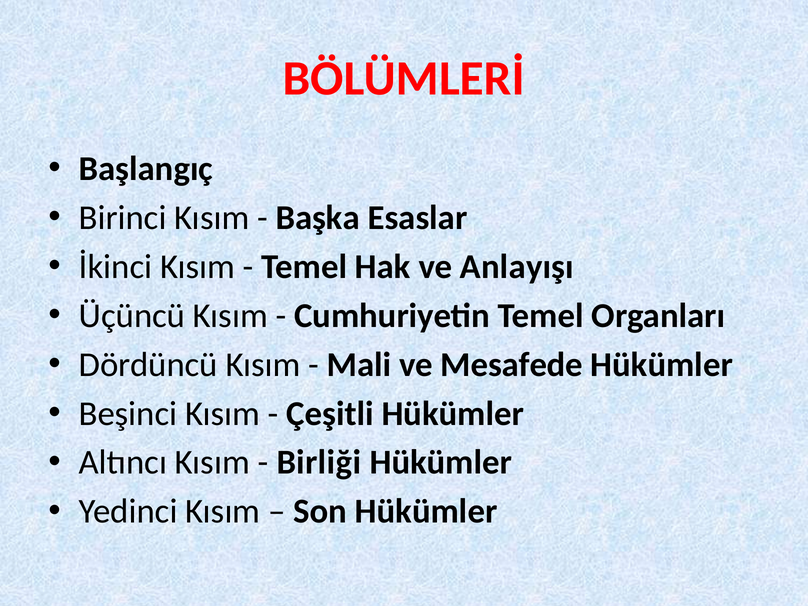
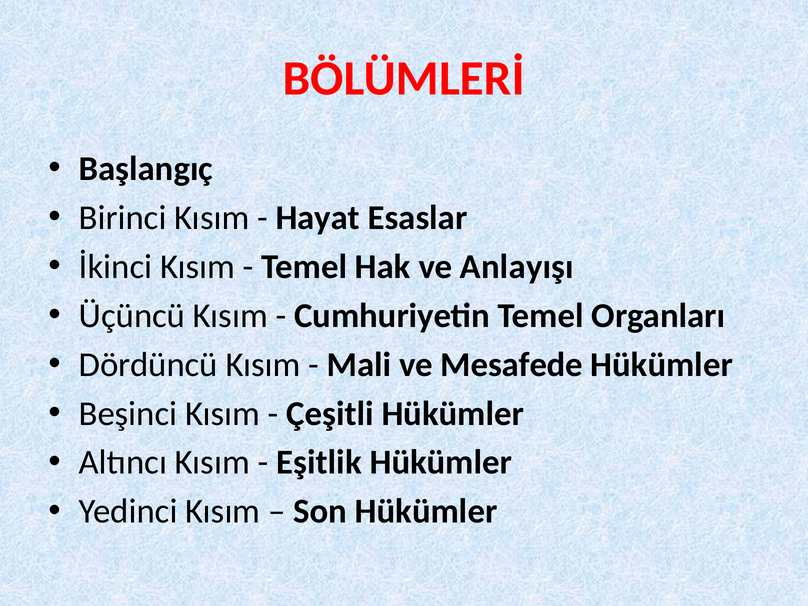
Başka: Başka -> Hayat (318, 218)
Birliği: Birliği -> Eşitlik (319, 462)
